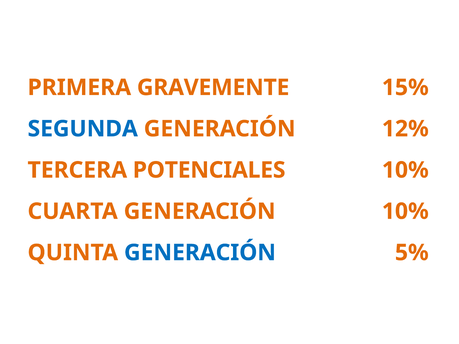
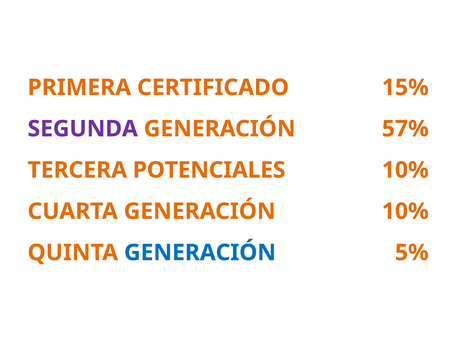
GRAVEMENTE: GRAVEMENTE -> CERTIFICADO (213, 88)
SEGUNDA colour: blue -> purple (83, 129)
12%: 12% -> 57% (405, 129)
